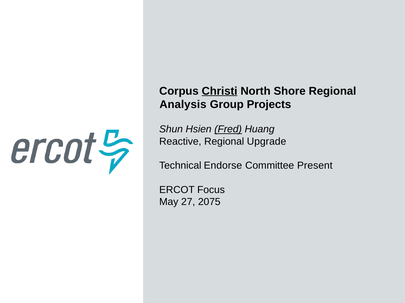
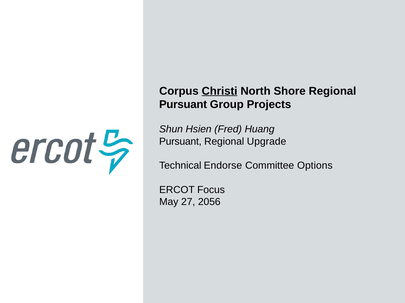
Analysis: Analysis -> Pursuant (183, 105)
Fred underline: present -> none (228, 130)
Reactive: Reactive -> Pursuant (180, 142)
Present: Present -> Options (315, 166)
2075: 2075 -> 2056 (209, 202)
